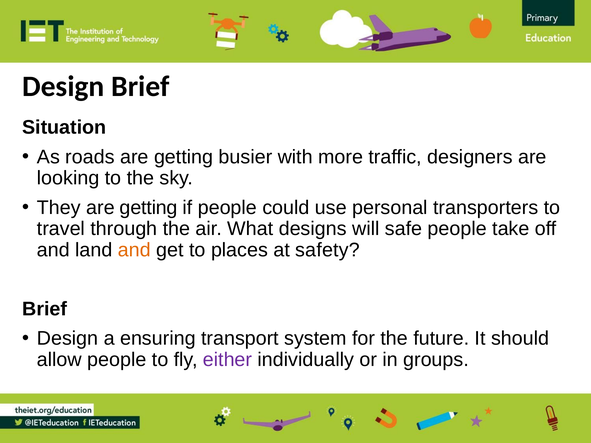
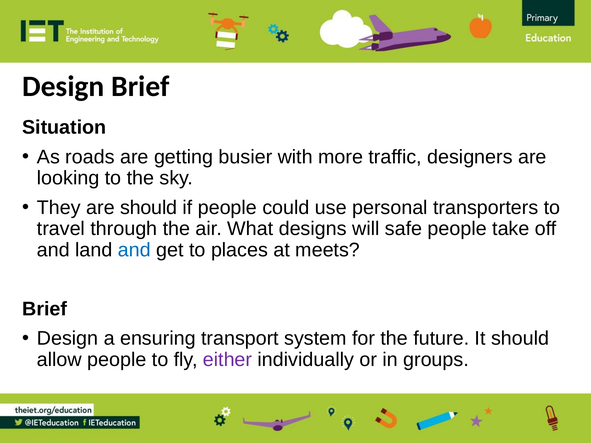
They are getting: getting -> should (149, 208)
and colour: orange -> blue (134, 250)
safety: safety -> meets (328, 250)
